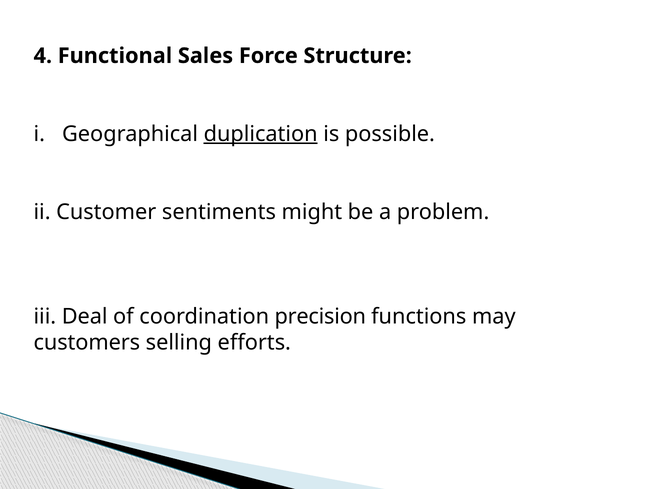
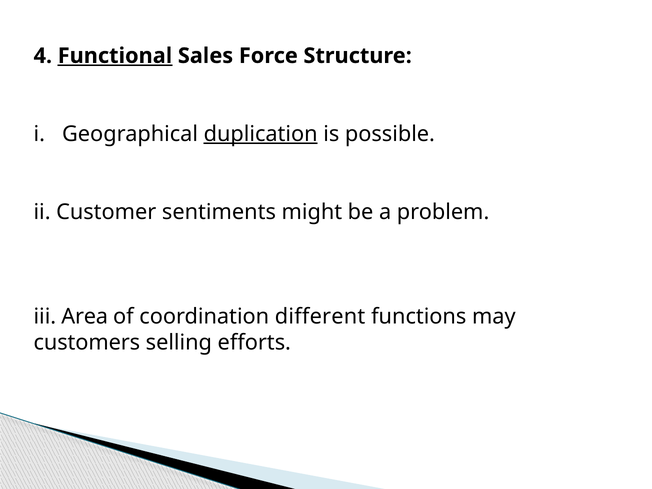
Functional underline: none -> present (115, 56)
Deal: Deal -> Area (85, 317)
precision: precision -> different (320, 317)
